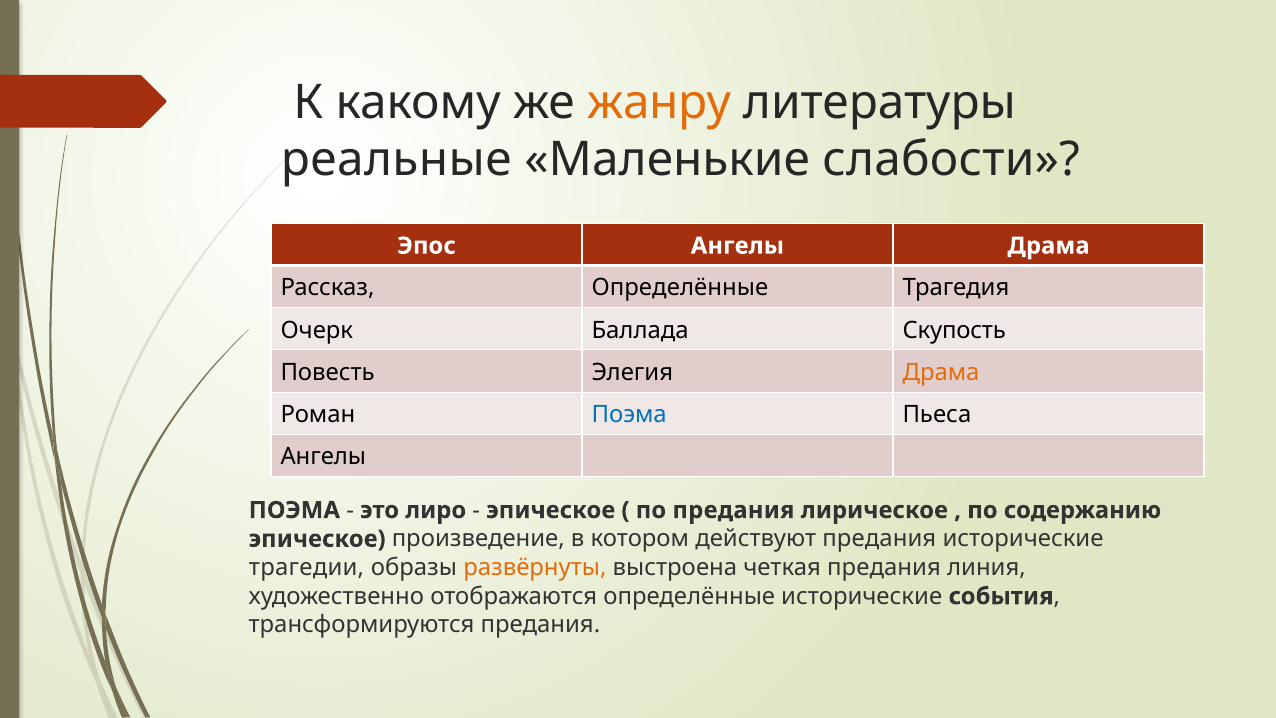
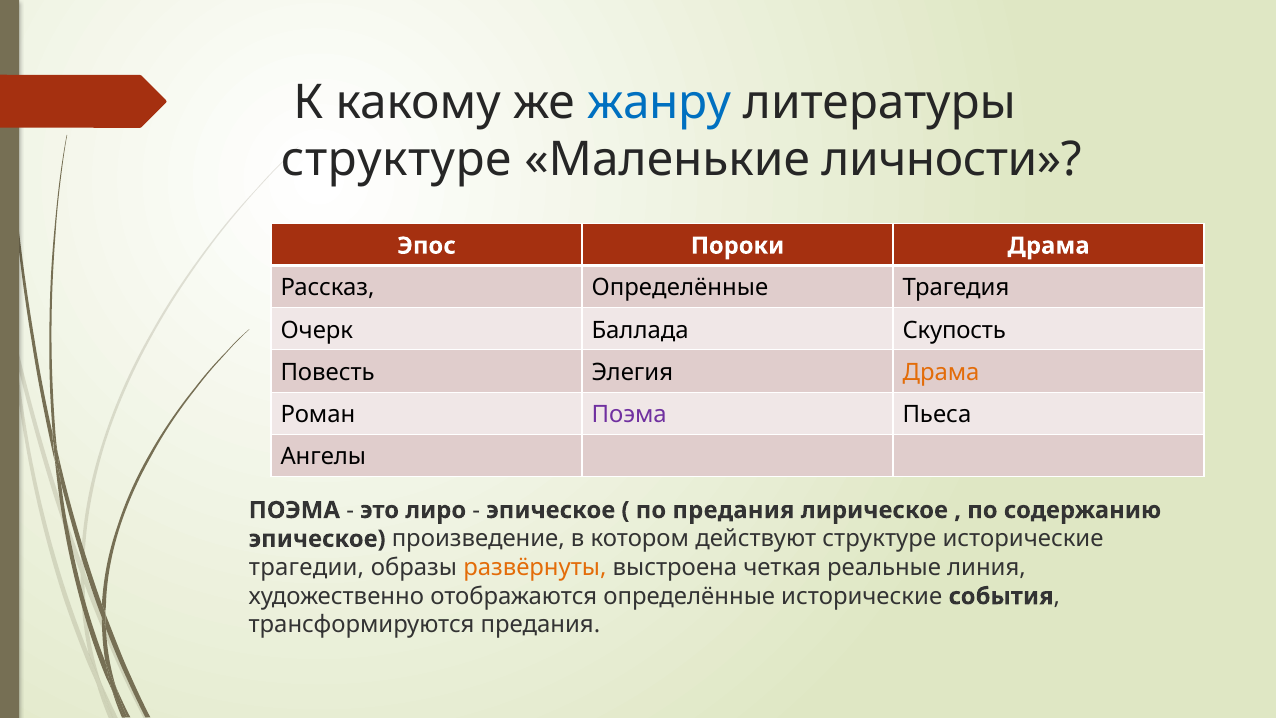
жанру colour: orange -> blue (659, 102)
реальные: реальные -> структуре (396, 160)
слабости: слабости -> личности (952, 160)
Эпос Ангелы: Ангелы -> Пороки (737, 246)
Поэма colour: blue -> purple (629, 414)
действуют предания: предания -> структуре (879, 539)
четкая предания: предания -> реальные (884, 567)
